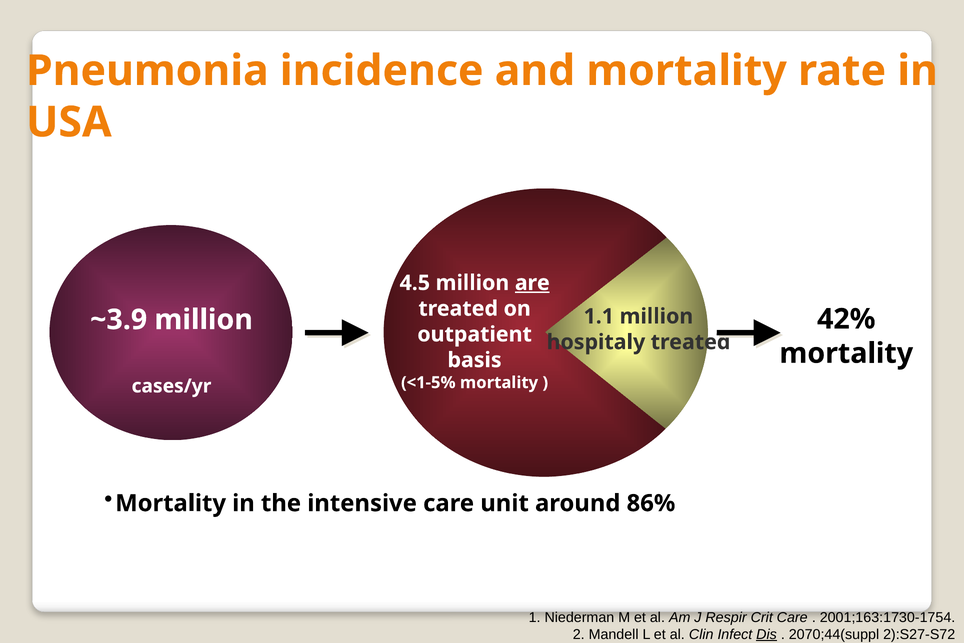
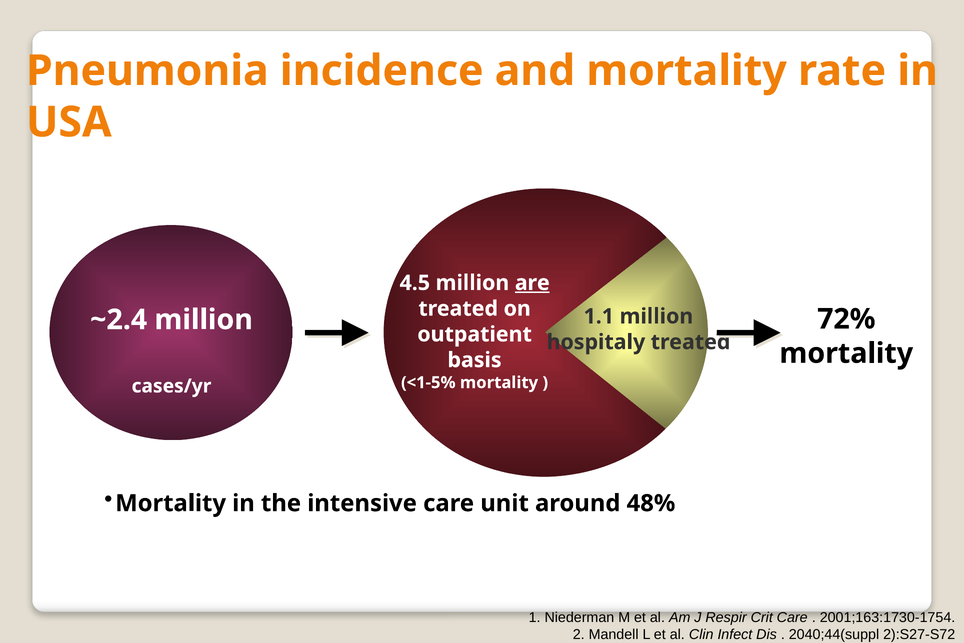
42%: 42% -> 72% (846, 319)
~3.9: ~3.9 -> ~2.4 (119, 320)
86%: 86% -> 48% (651, 503)
Dis underline: present -> none (767, 634)
2070;44(suppl: 2070;44(suppl -> 2040;44(suppl (834, 634)
